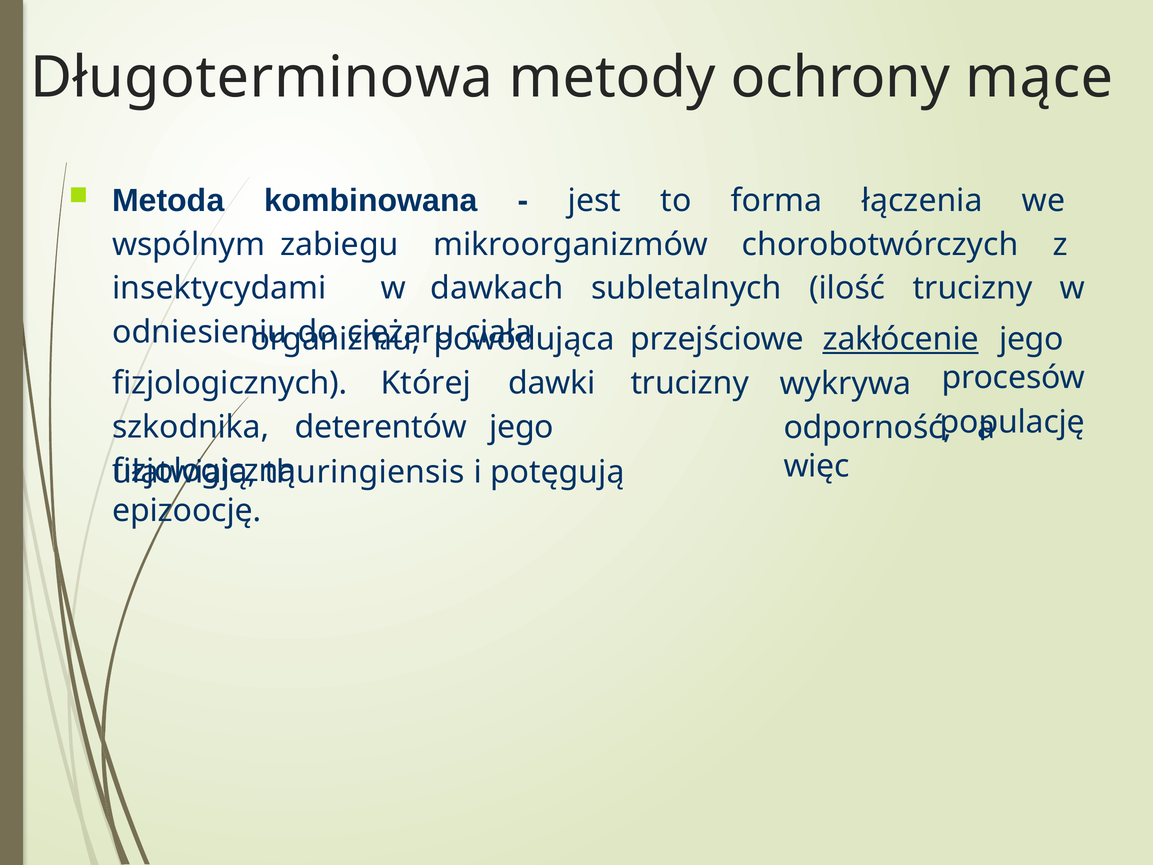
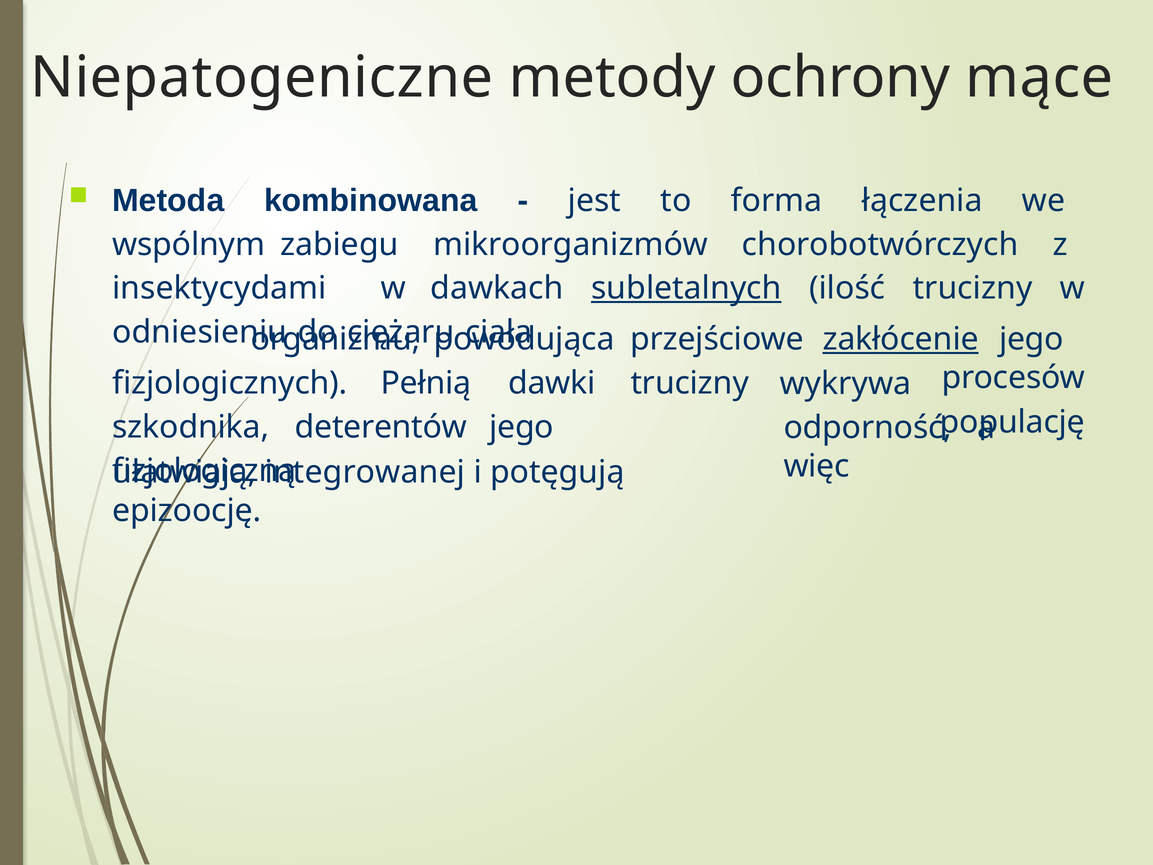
Długoterminowa: Długoterminowa -> Niepatogeniczne (262, 78)
subletalnych underline: none -> present (686, 288)
Której: Której -> Pełnią (426, 383)
thuringiensis: thuringiensis -> integrowanej (365, 472)
